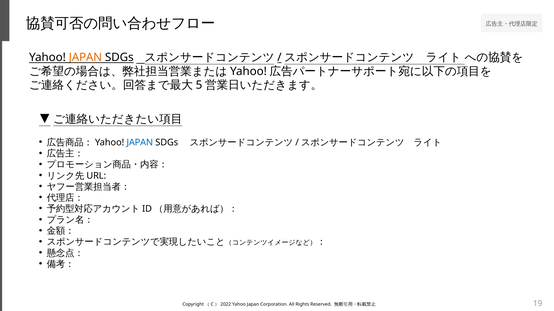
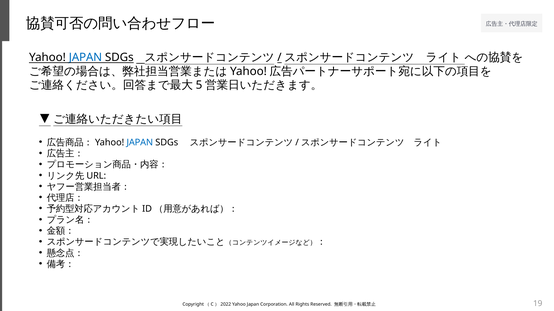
JAPAN colour: orange -> blue (85, 58)
